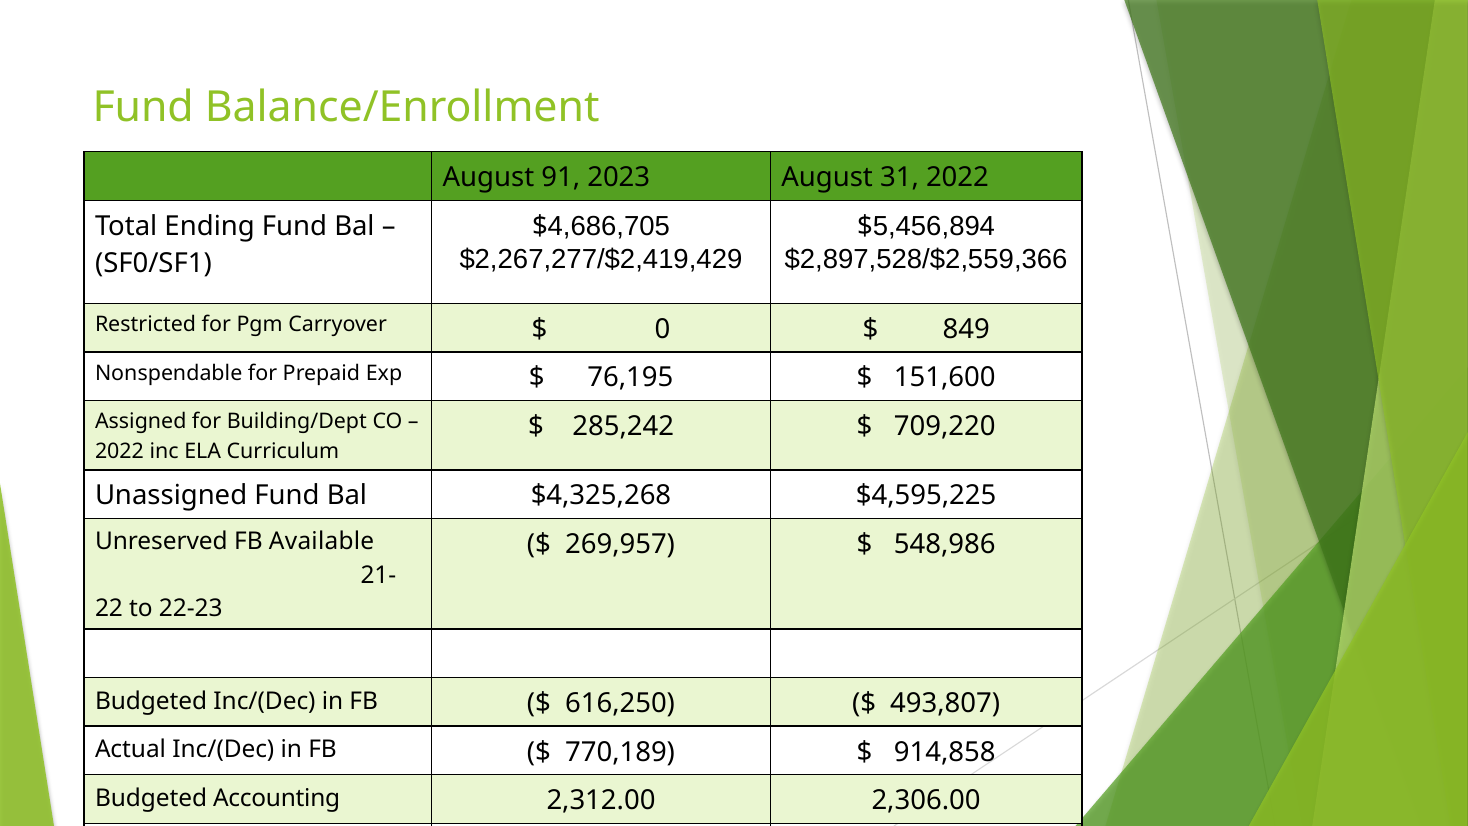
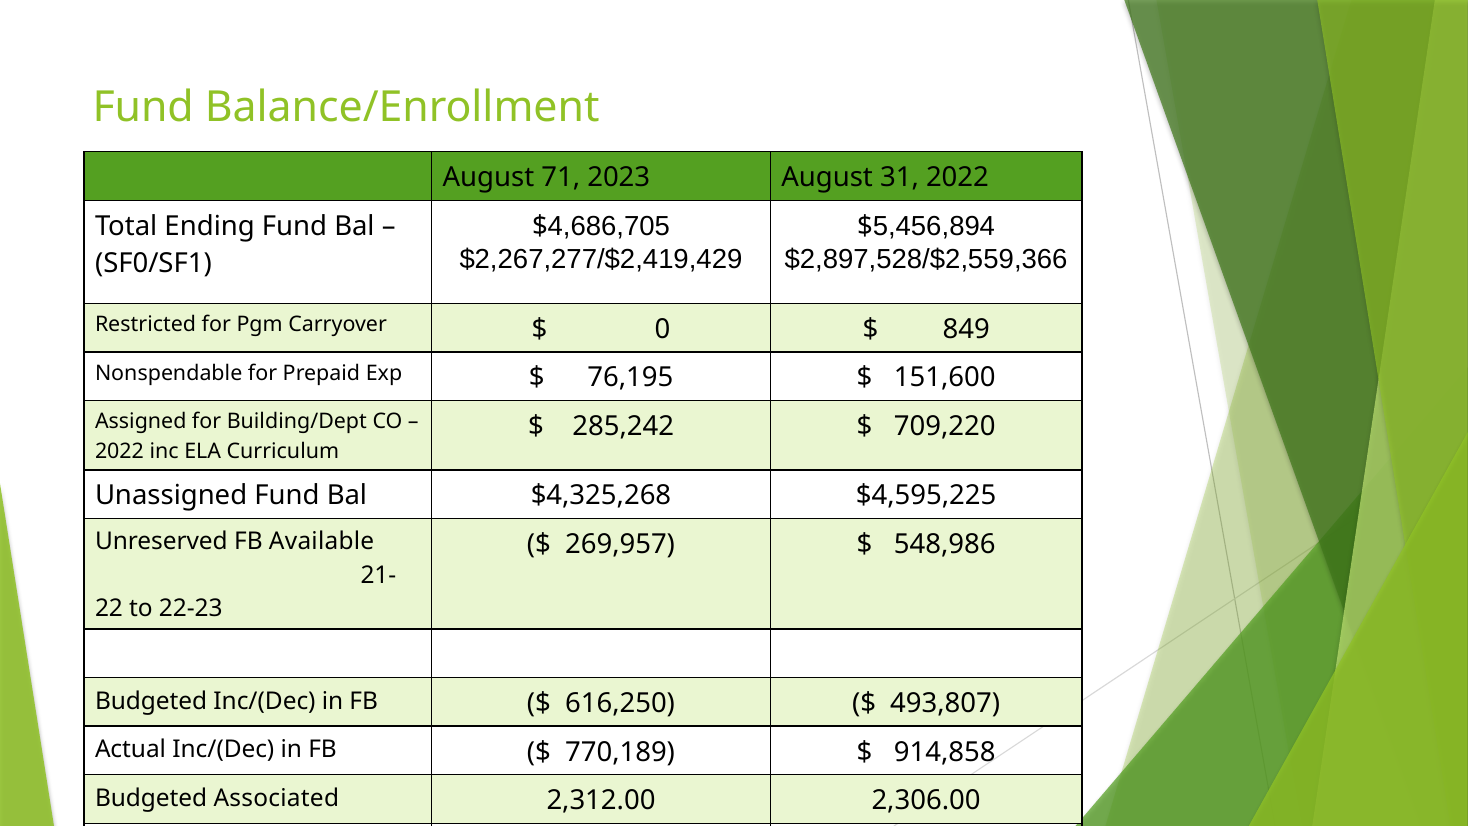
91: 91 -> 71 (561, 177)
Accounting: Accounting -> Associated (276, 798)
